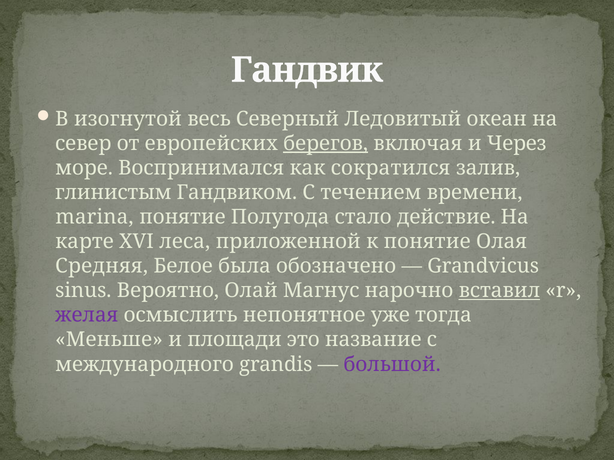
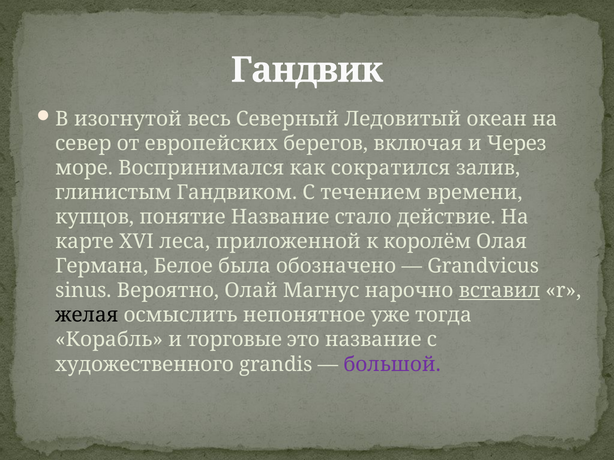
берегов underline: present -> none (326, 144)
marina: marina -> купцов (95, 217)
понятие Полугода: Полугода -> Название (280, 217)
к понятие: понятие -> королём (427, 242)
Средняя: Средняя -> Германа (102, 266)
желая colour: purple -> black (87, 316)
Меньше: Меньше -> Корабль (109, 340)
площади: площади -> торговые (235, 340)
международного: международного -> художественного (144, 365)
